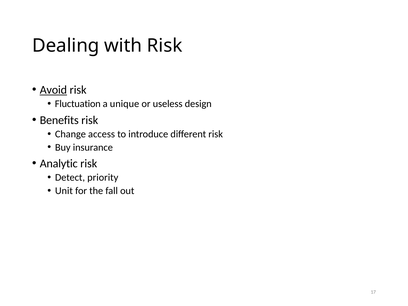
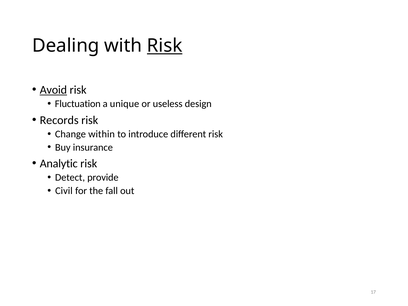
Risk underline: none -> present (165, 46)
Benefits: Benefits -> Records (59, 120)
access: access -> within (102, 134)
priority: priority -> provide (103, 178)
Unit: Unit -> Civil (64, 191)
